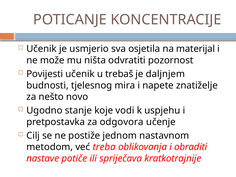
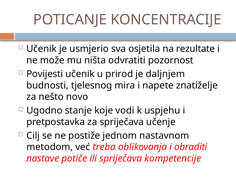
materijal: materijal -> rezultate (196, 49)
trebaš: trebaš -> prirod (119, 74)
za odgovora: odgovora -> spriječava (122, 122)
kratkotrajnije: kratkotrajnije -> kompetencije (173, 158)
